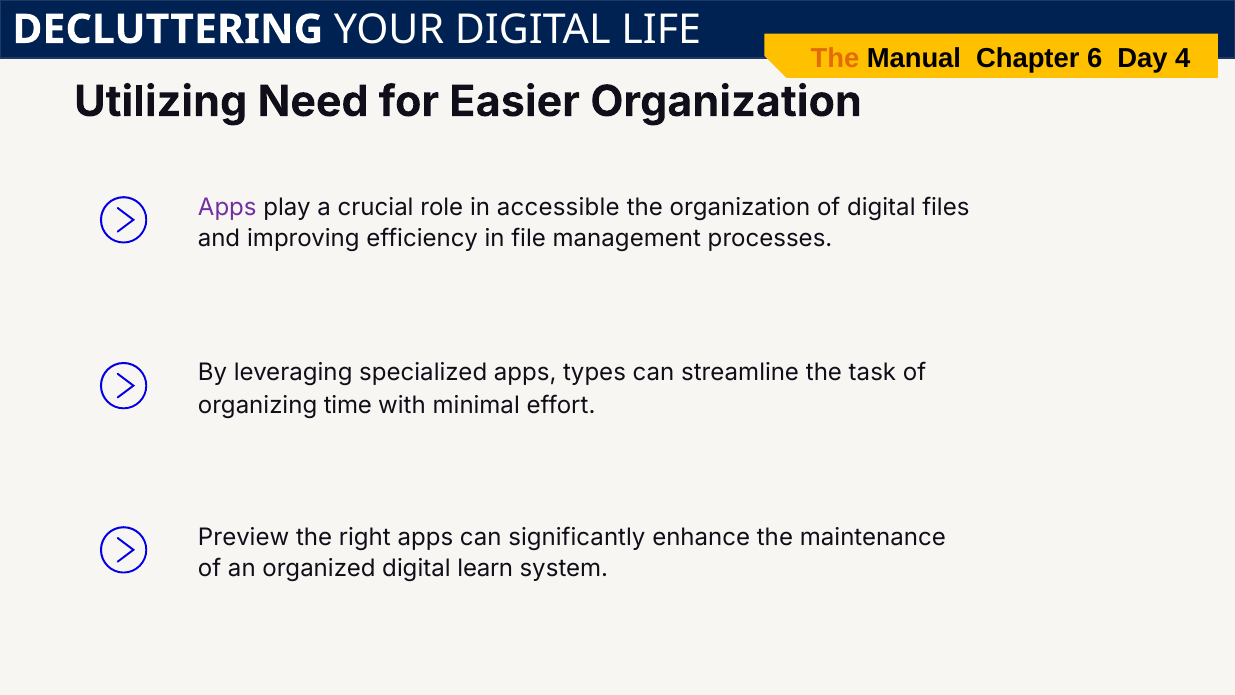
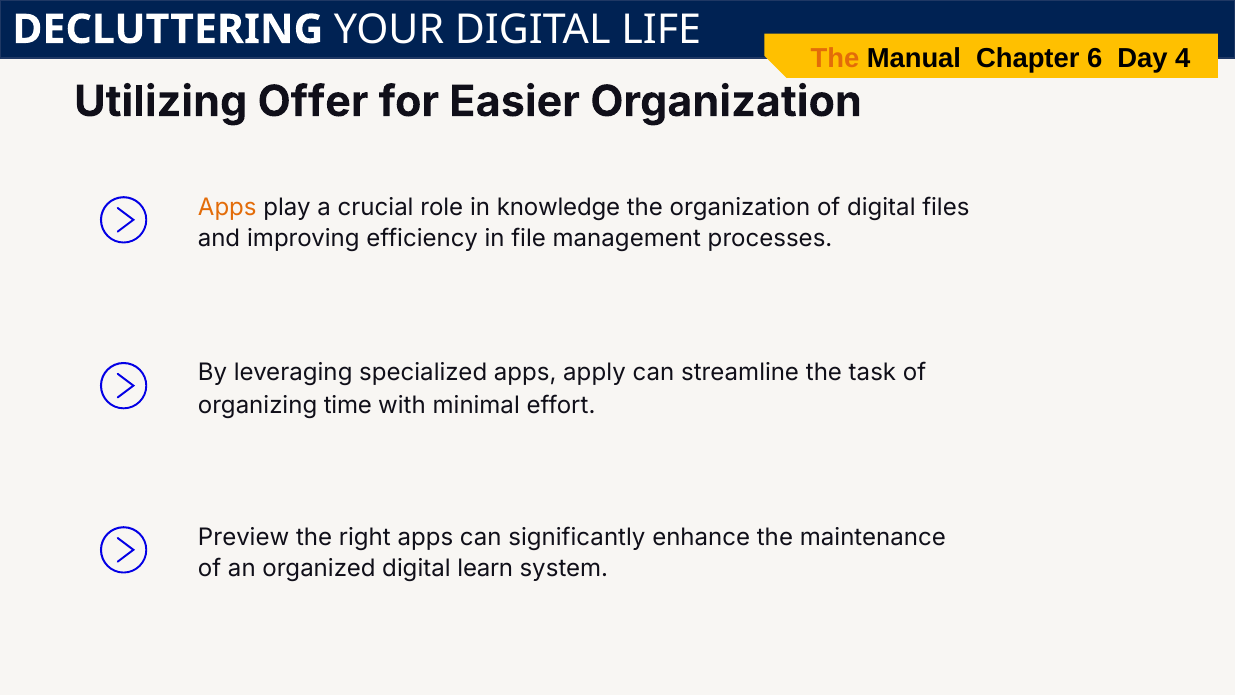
Need: Need -> Offer (313, 102)
Apps colour: purple -> orange (227, 208)
accessible: accessible -> knowledge (559, 208)
types: types -> apply (594, 373)
